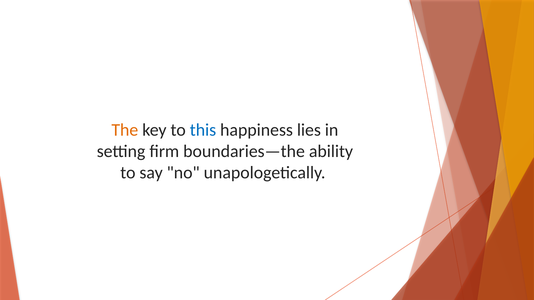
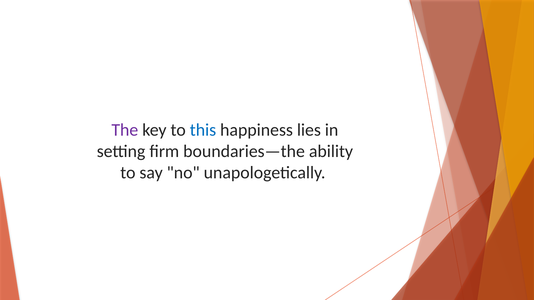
The colour: orange -> purple (125, 130)
